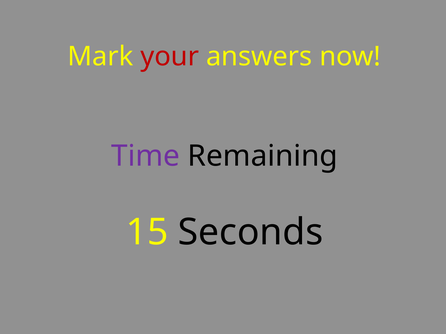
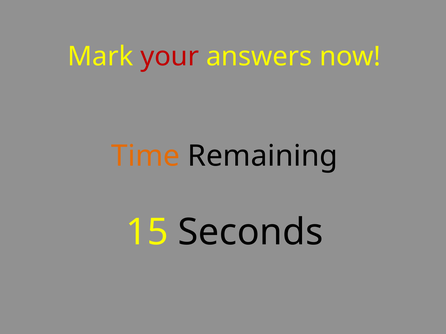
Time colour: purple -> orange (146, 156)
